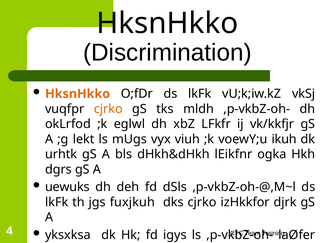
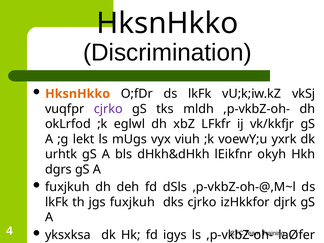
cjrko colour: orange -> purple (108, 109)
ikuh: ikuh -> yxrk (284, 139)
ogka: ogka -> okyh (272, 154)
uewuks: uewuks -> fuxjkuh (67, 187)
